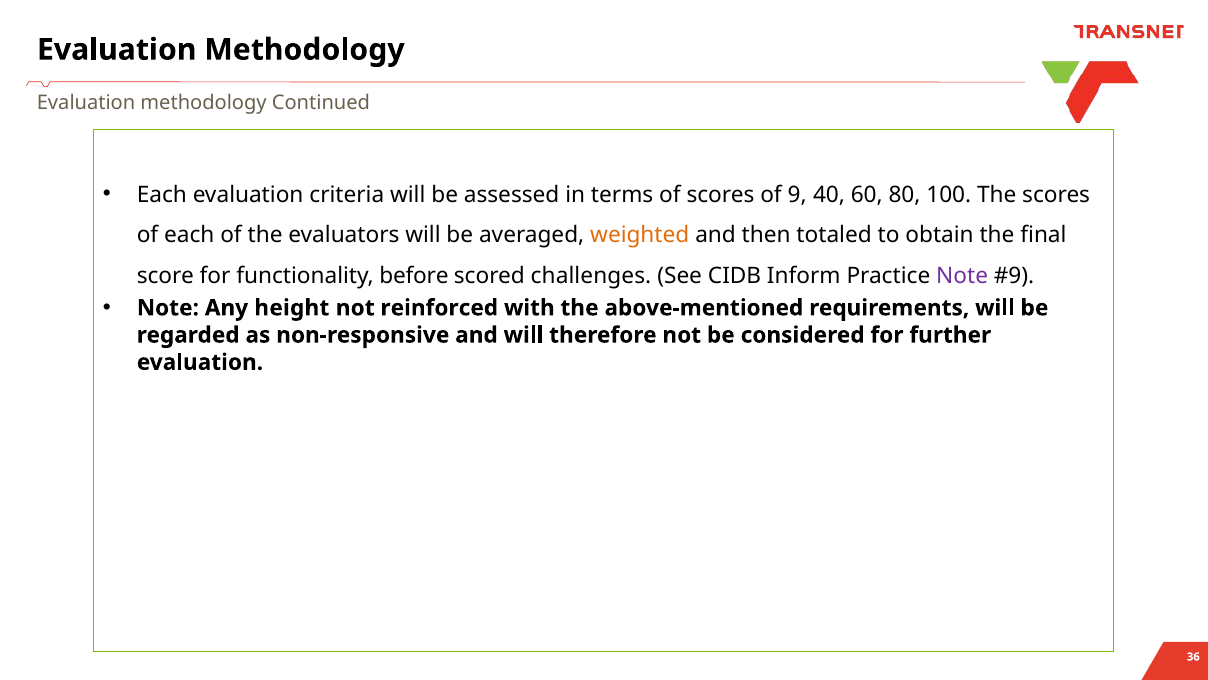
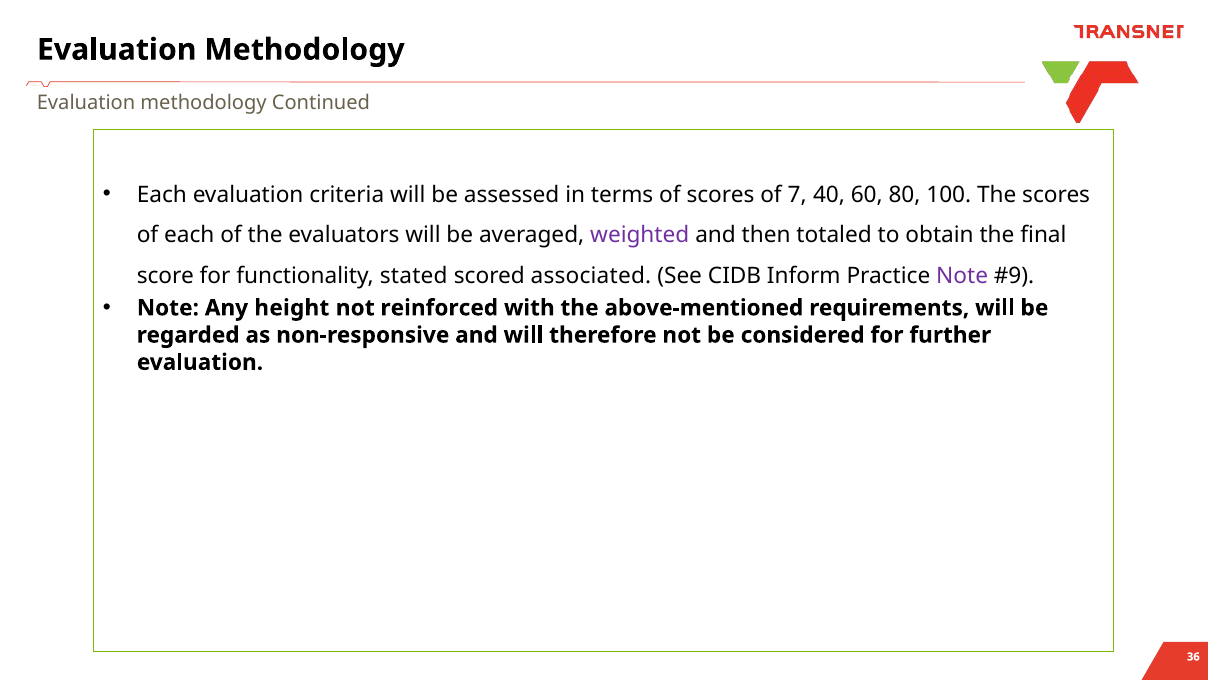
9: 9 -> 7 (797, 194)
weighted colour: orange -> purple (640, 235)
before: before -> stated (414, 276)
challenges: challenges -> associated (591, 276)
